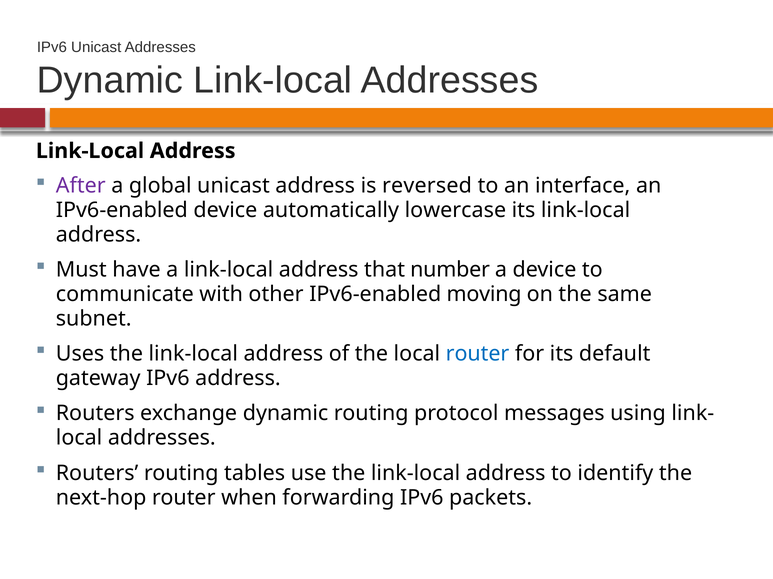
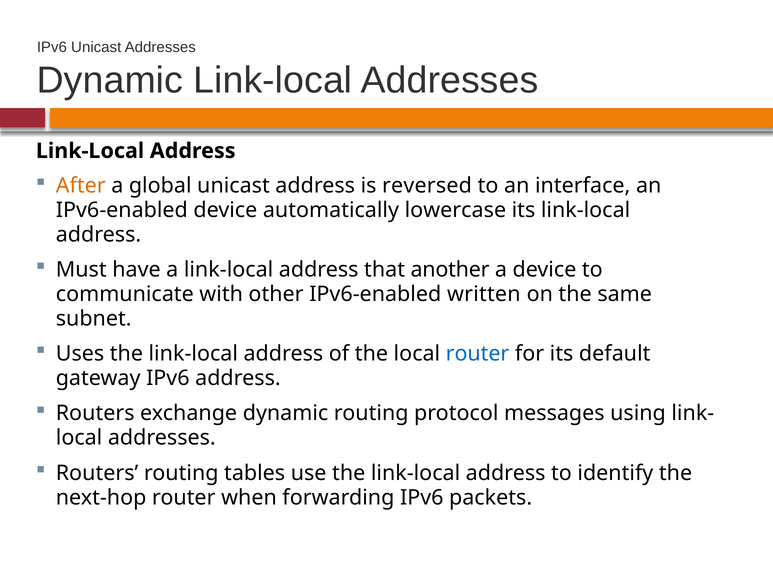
After colour: purple -> orange (81, 186)
number: number -> another (450, 270)
moving: moving -> written (484, 294)
